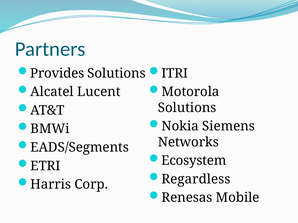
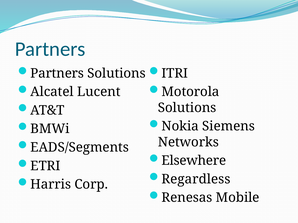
Provides: Provides -> Partners (57, 73)
Ecosystem: Ecosystem -> Elsewhere (194, 161)
